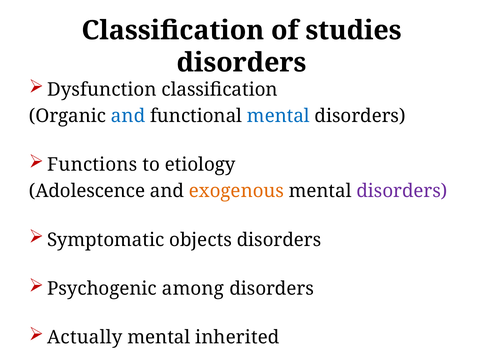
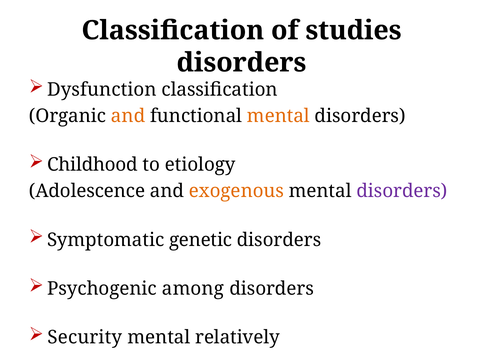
and colour: blue -> orange (128, 116)
mental colour: blue -> orange (278, 116)
Functions: Functions -> Childhood (92, 165)
objects: objects -> genetic (201, 240)
Actually: Actually -> Security (85, 338)
inherited: inherited -> relatively (237, 338)
